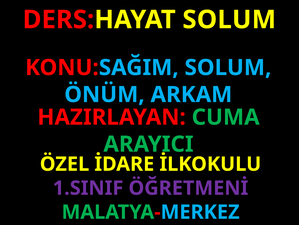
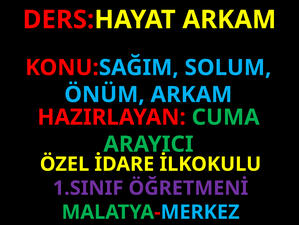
DERS:HAYAT SOLUM: SOLUM -> ARKAM (229, 20)
